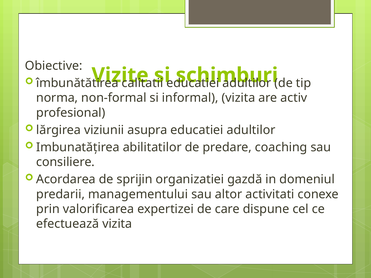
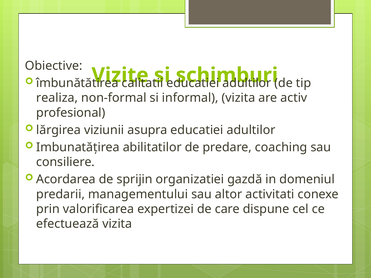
norma: norma -> realiza (57, 98)
